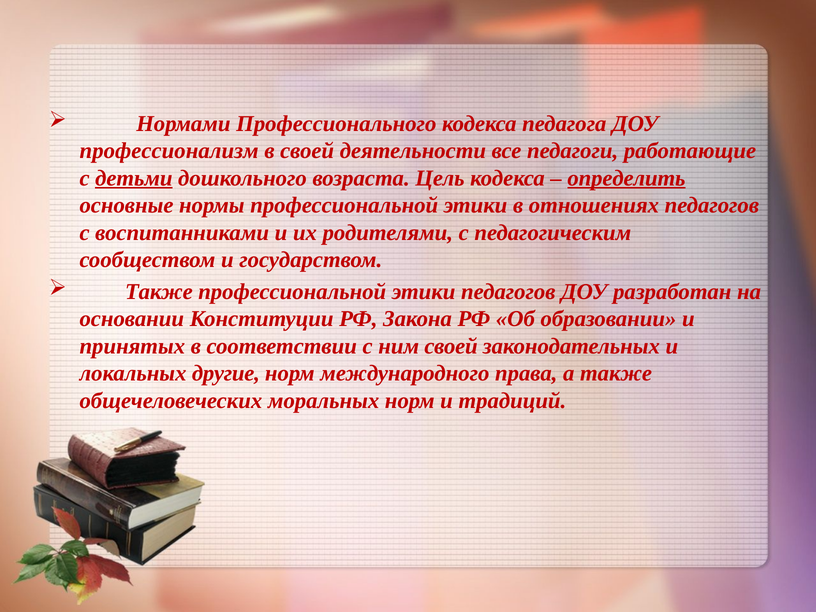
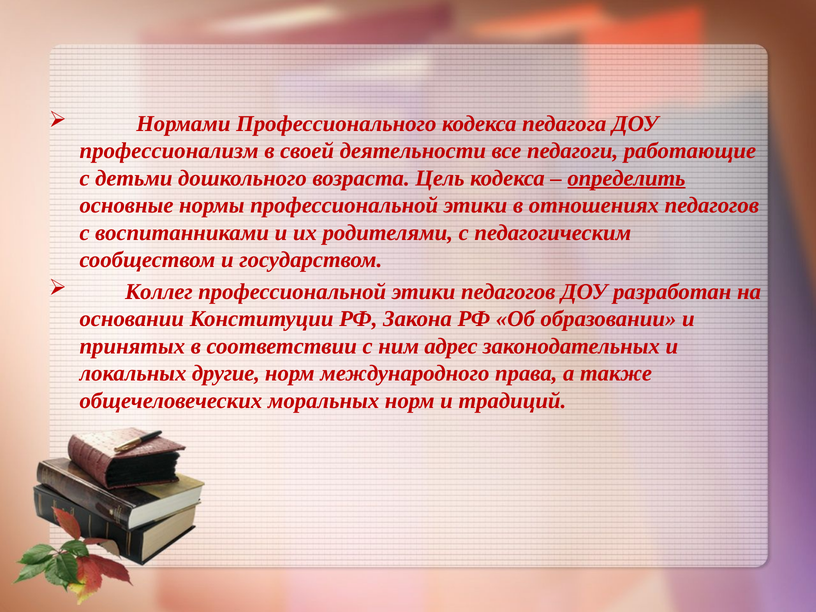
детьми underline: present -> none (134, 178)
Также: Также -> Коллег (159, 292)
ним своей: своей -> адрес (451, 346)
